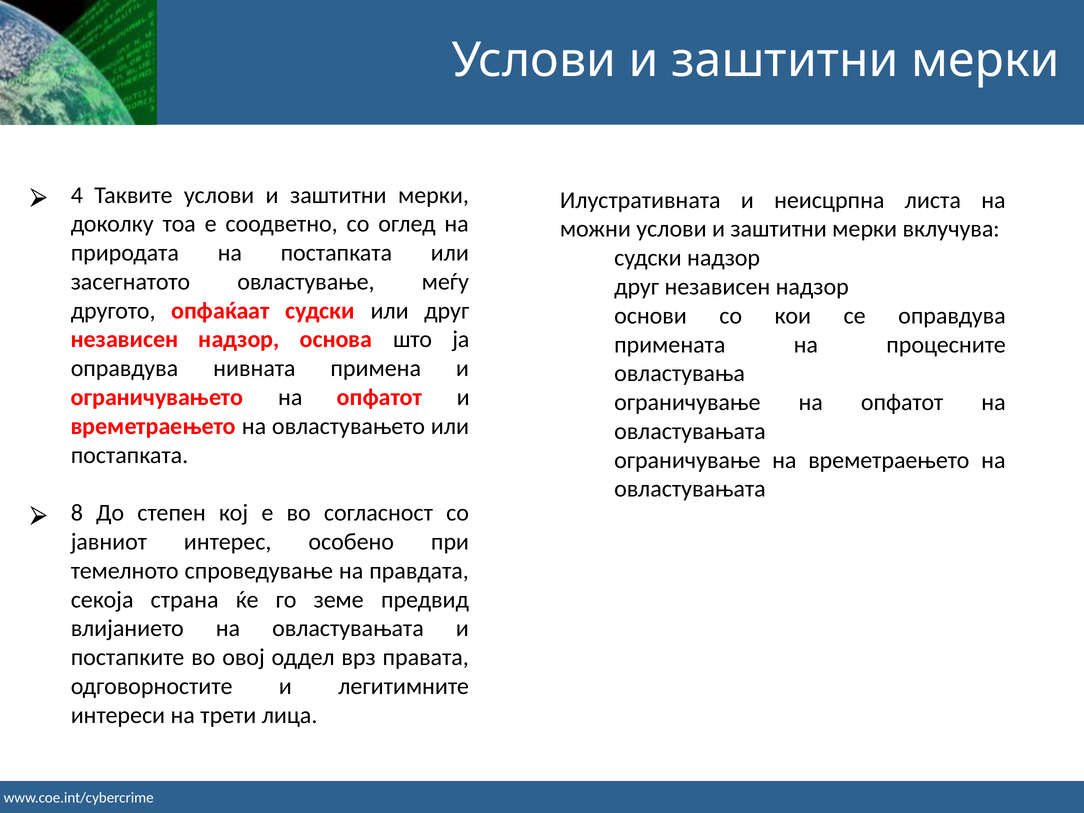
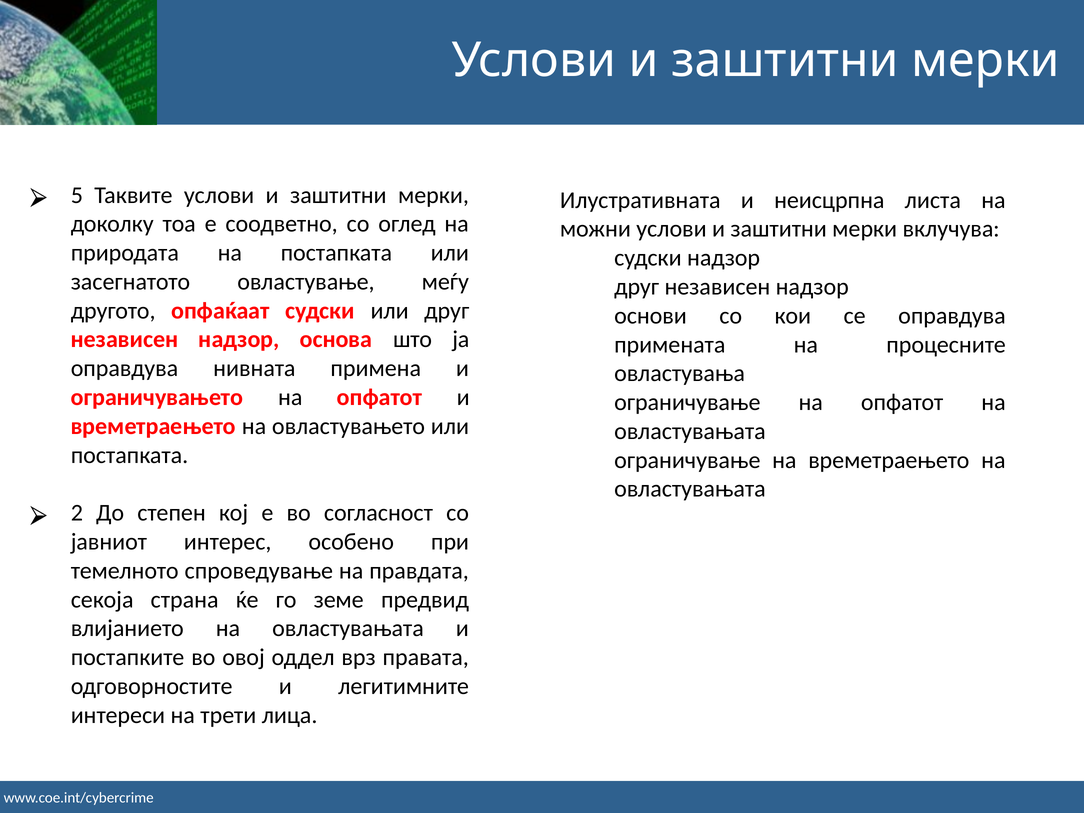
4: 4 -> 5 (77, 195)
8: 8 -> 2 (77, 513)
